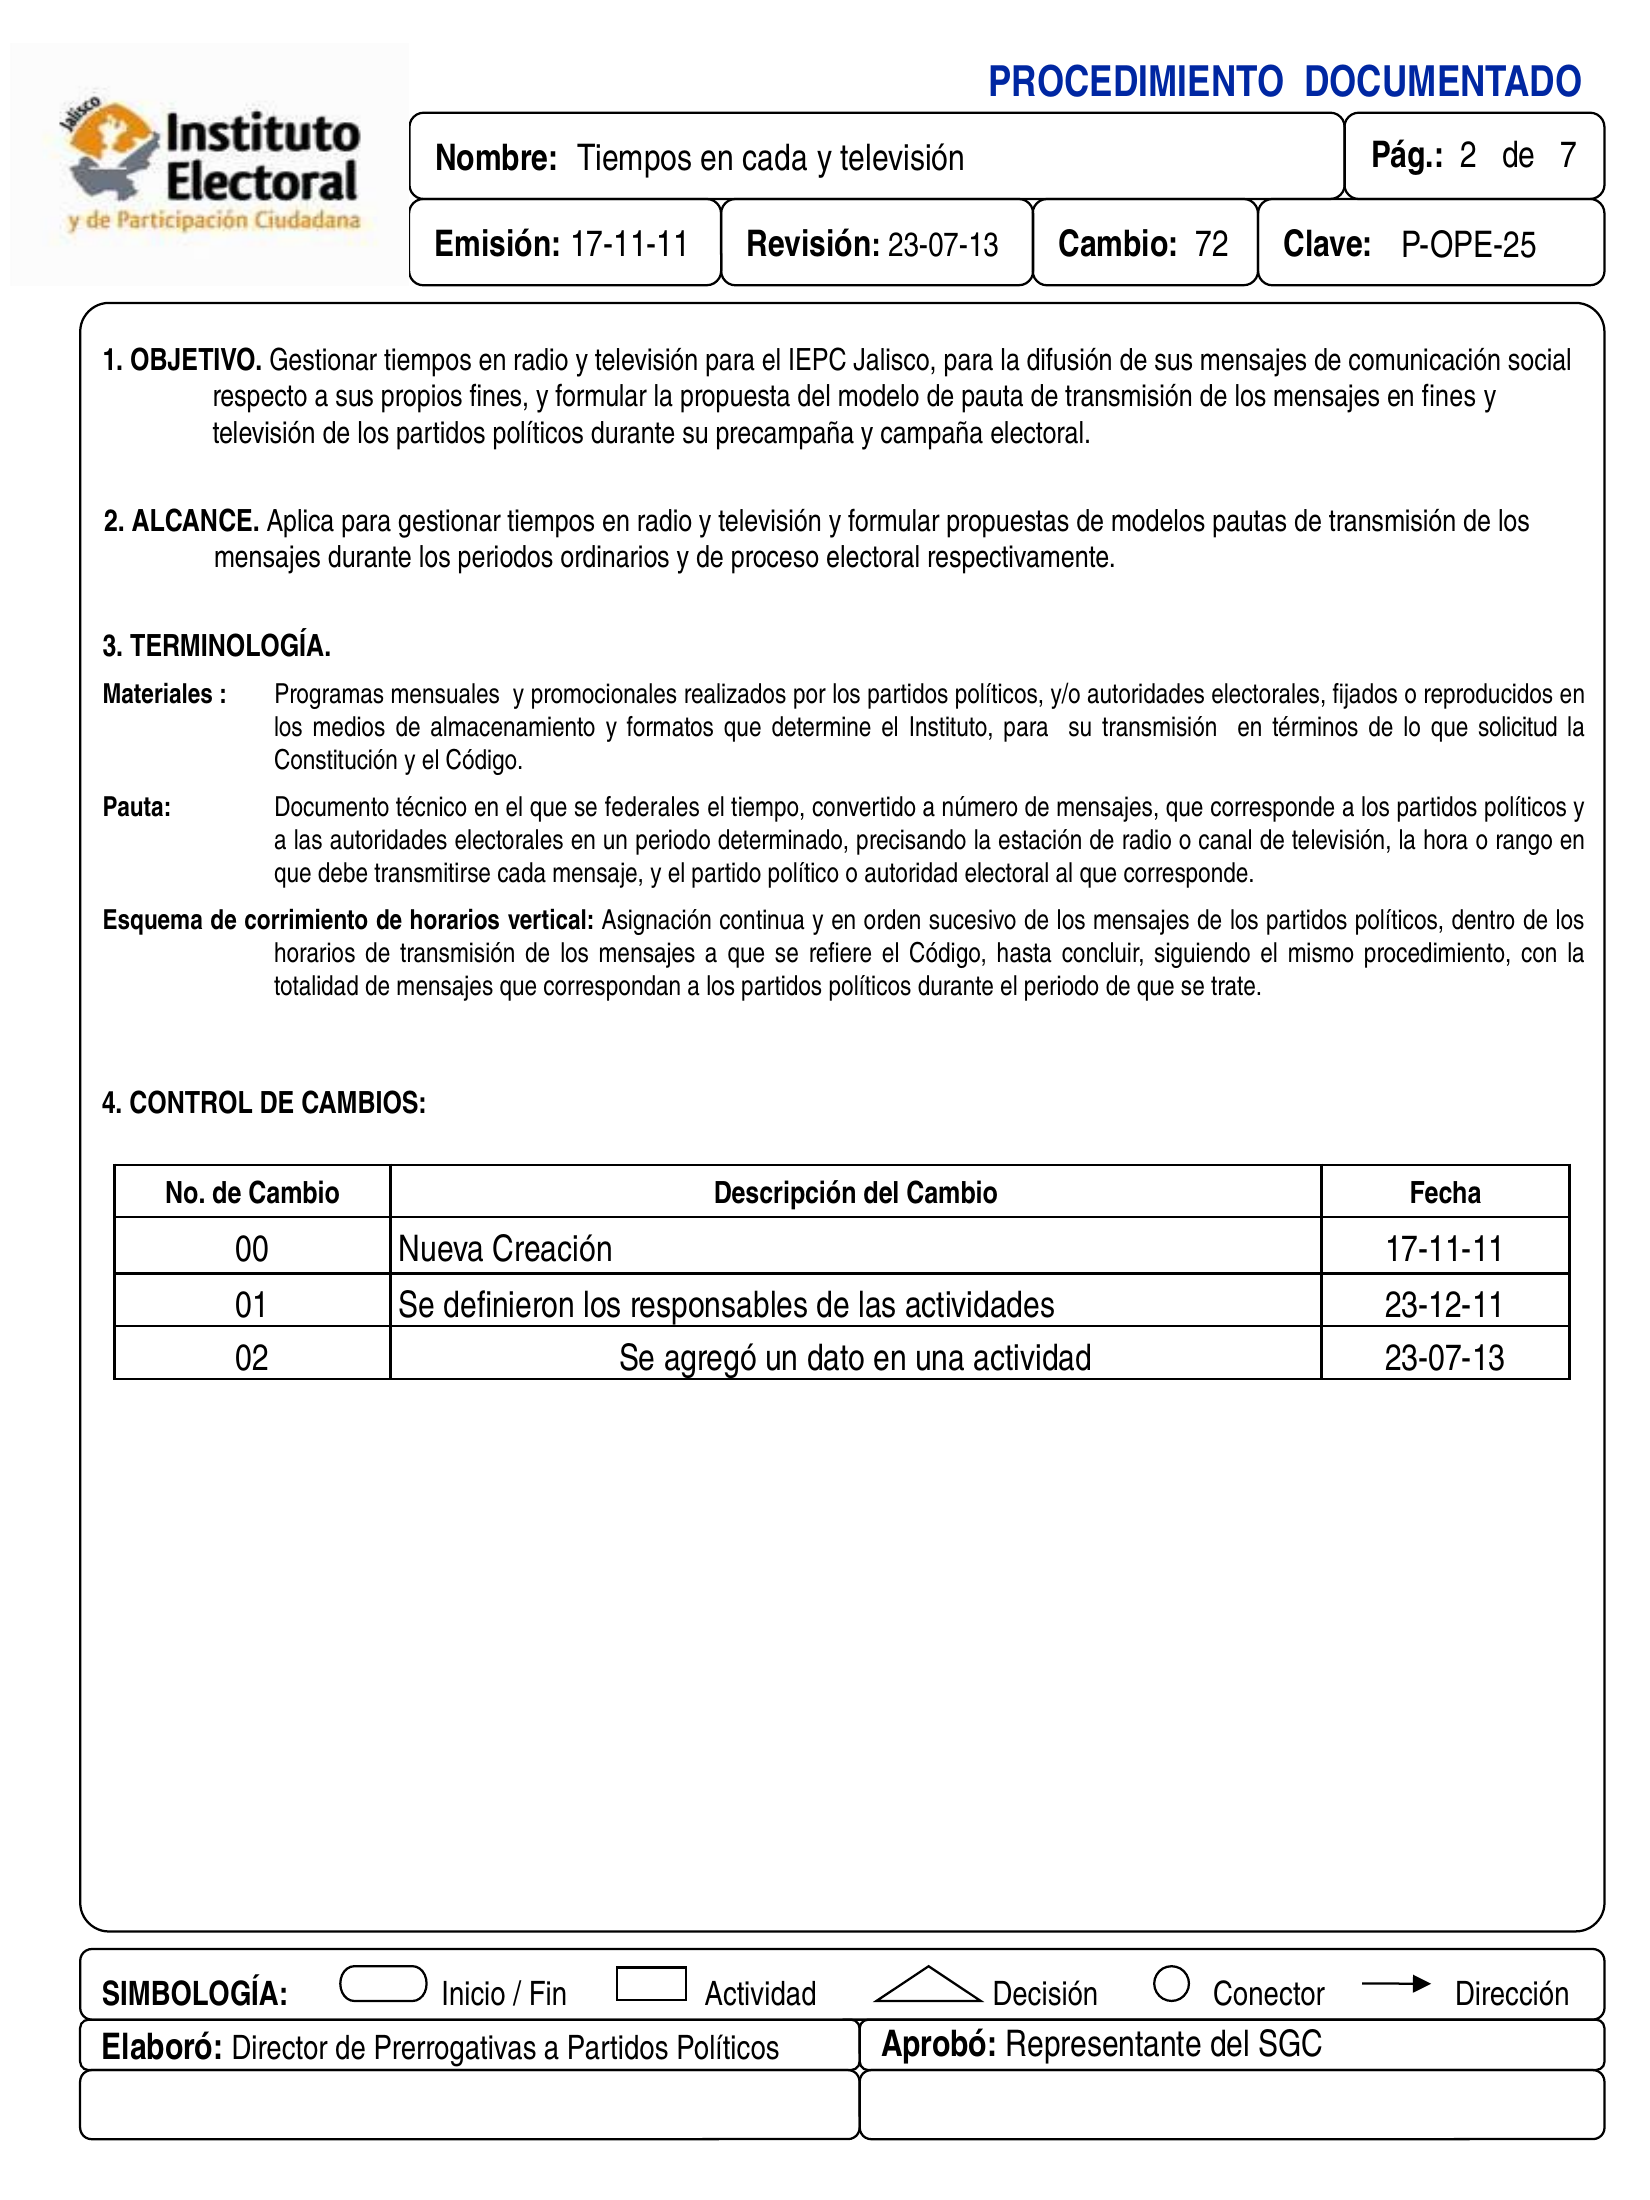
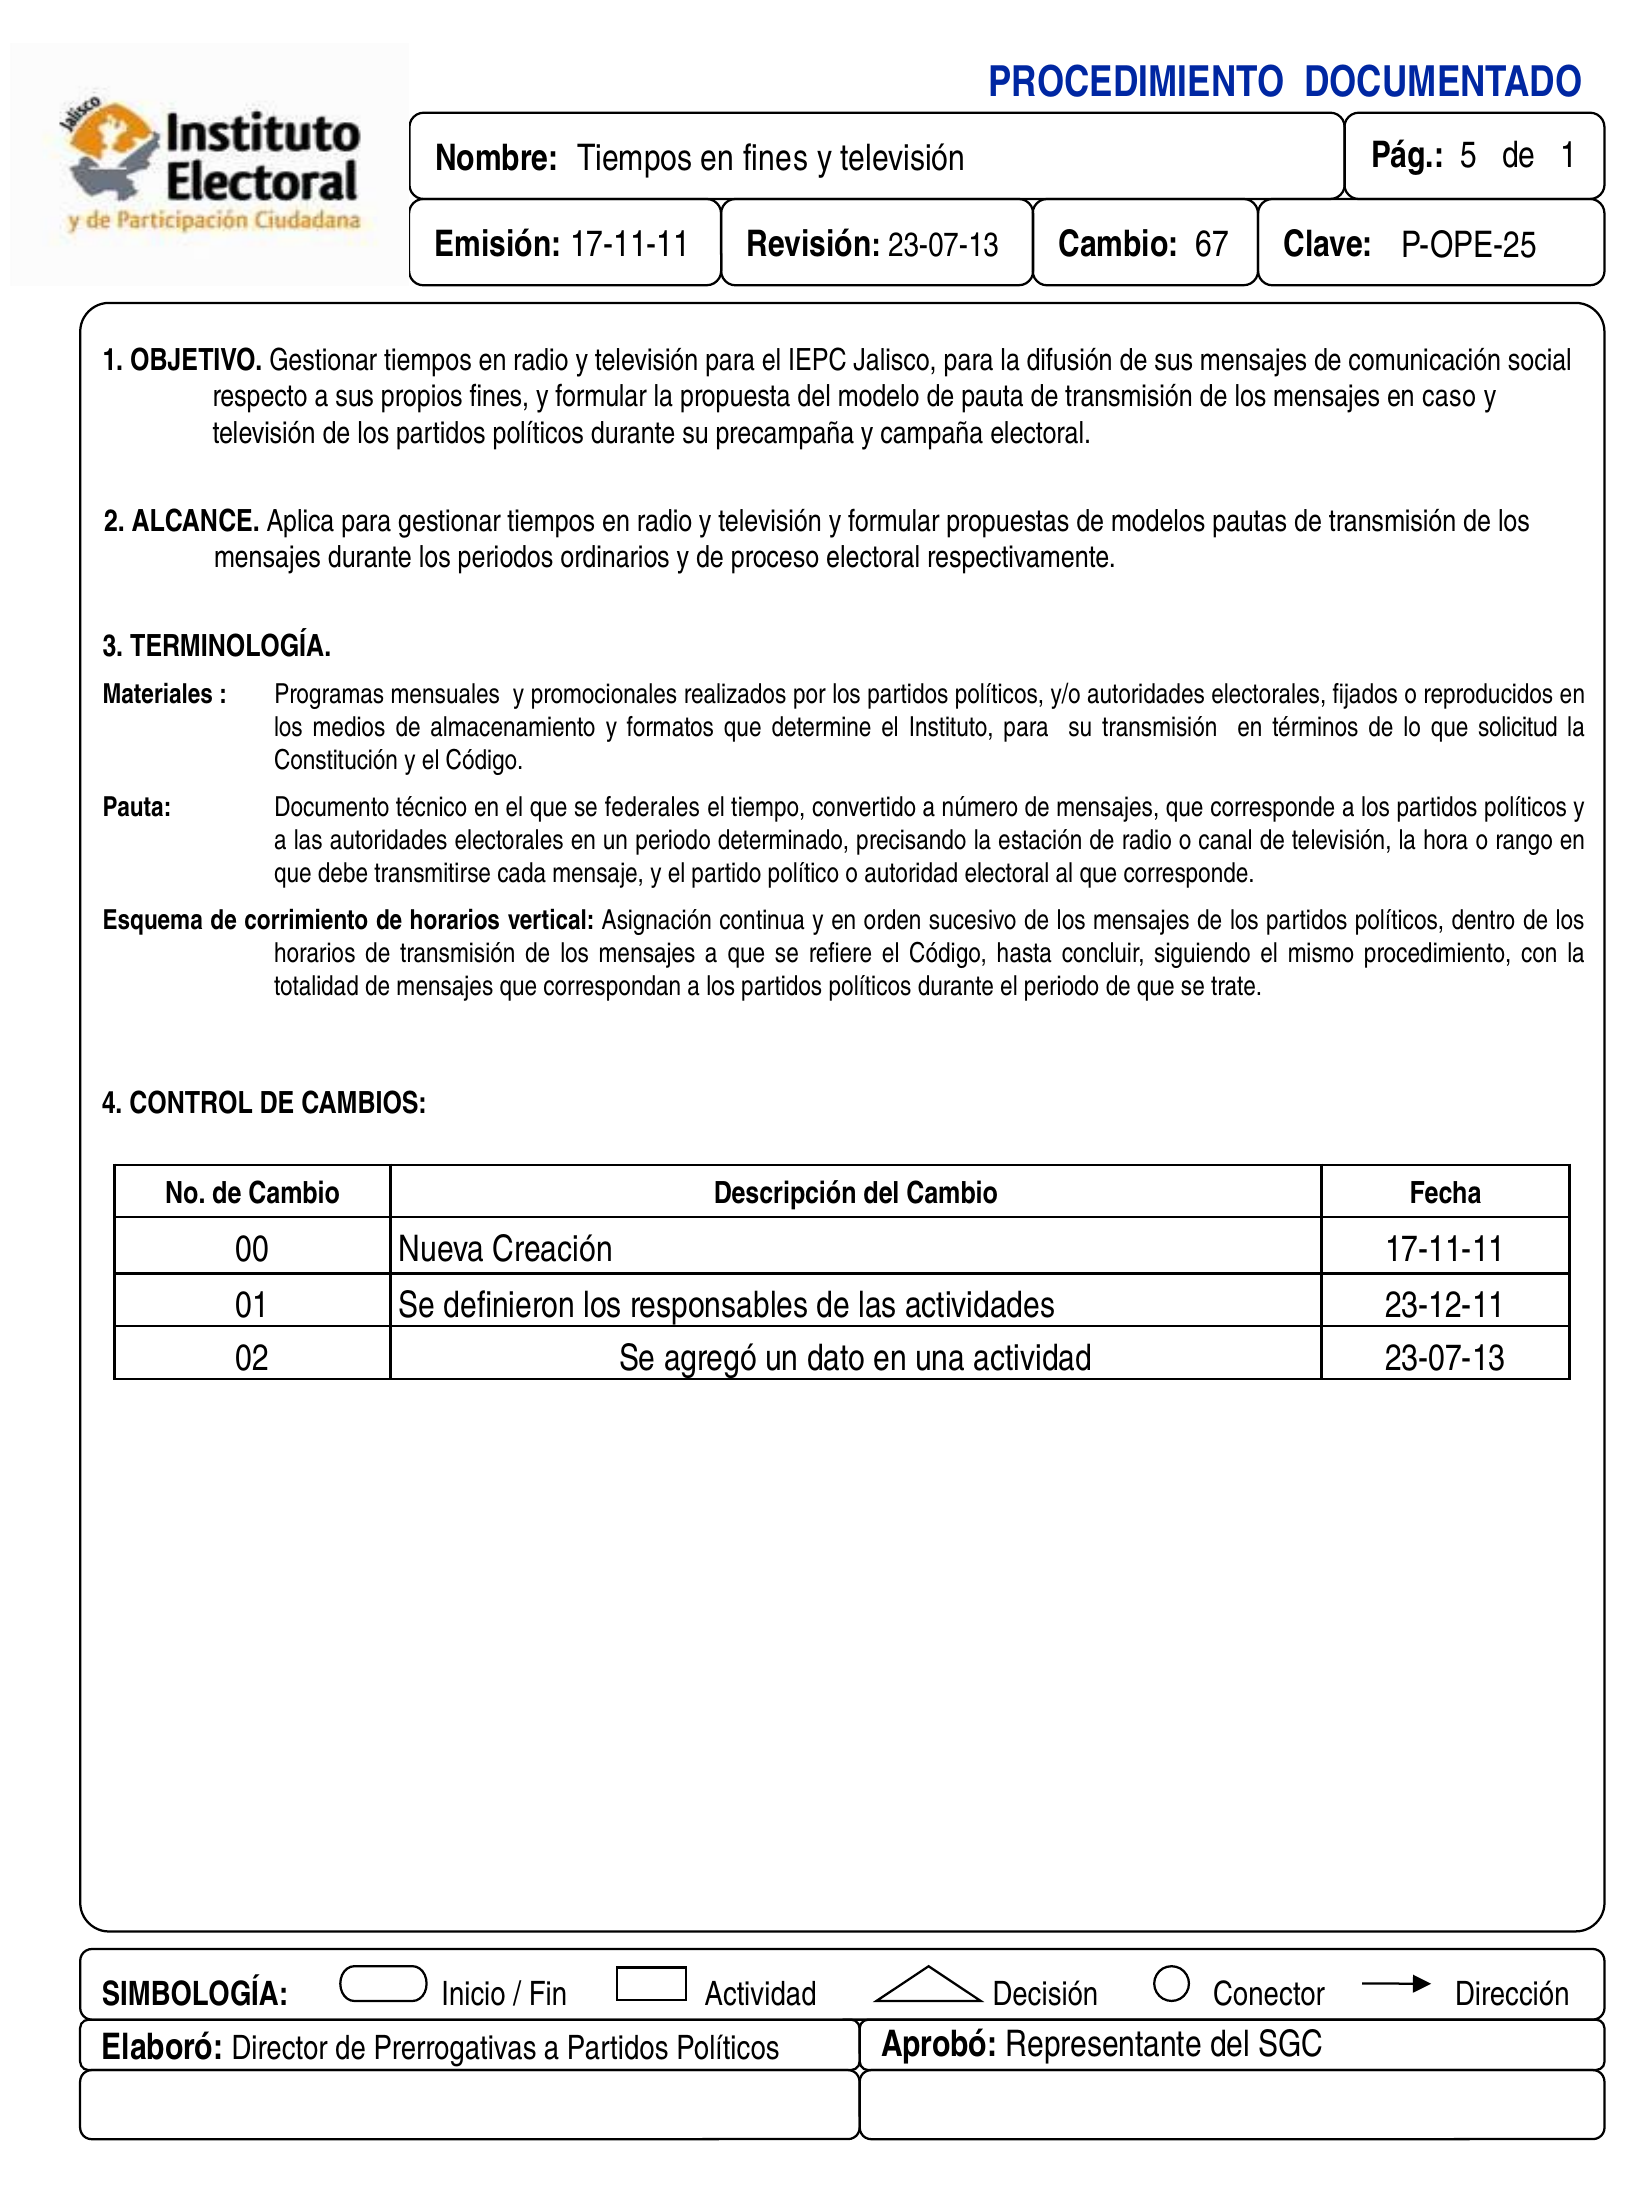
en cada: cada -> fines (776, 158)
2: 2 -> 5 (1469, 155)
de 7: 7 -> 1 (1569, 155)
72: 72 -> 67 (1212, 245)
en fines: fines -> caso (1449, 397)
